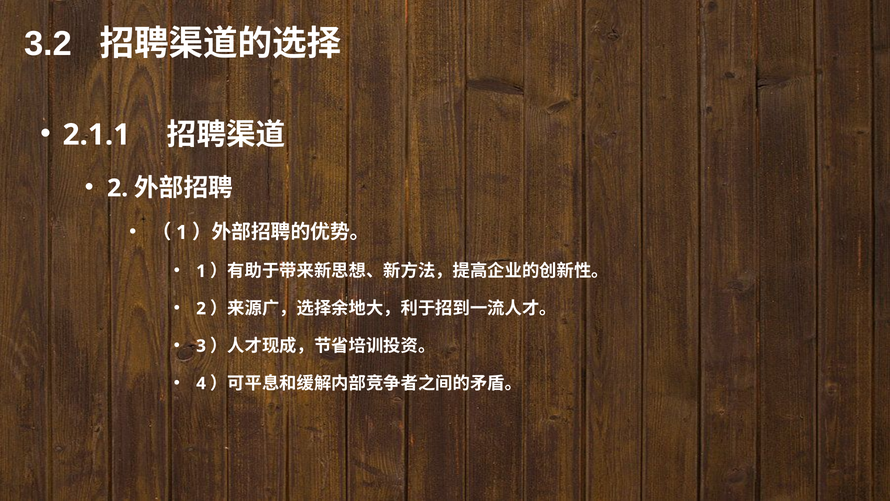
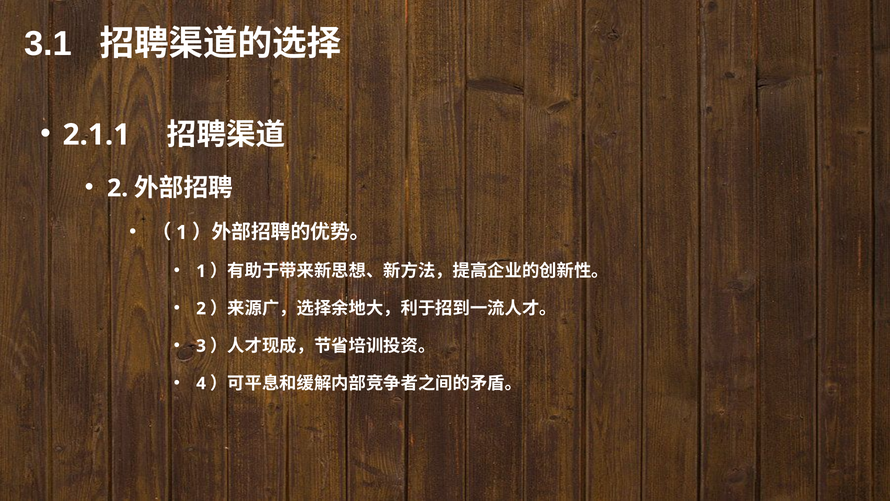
3.2: 3.2 -> 3.1 (48, 44)
